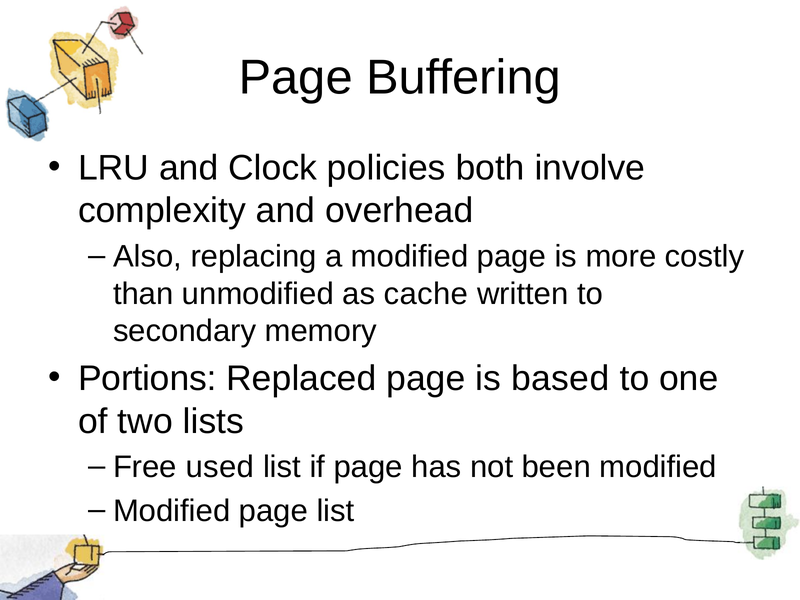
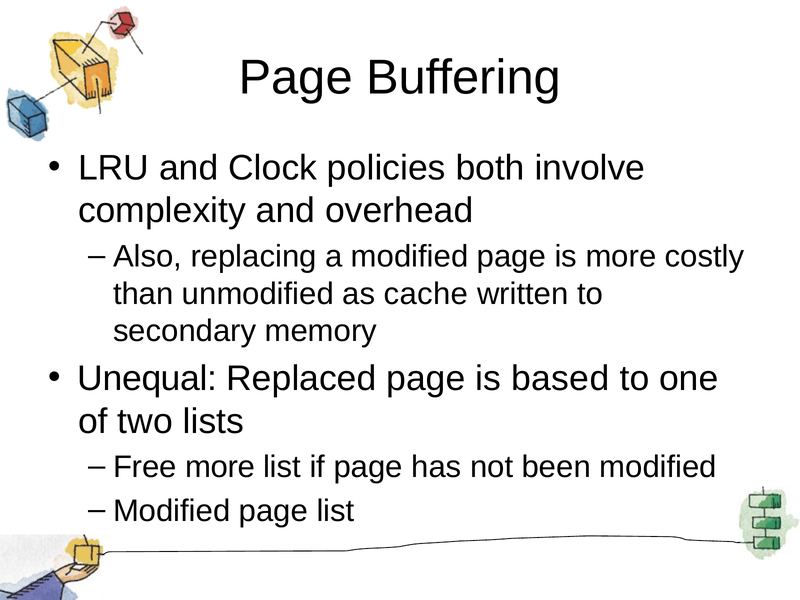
Portions: Portions -> Unequal (147, 379)
Free used: used -> more (220, 467)
